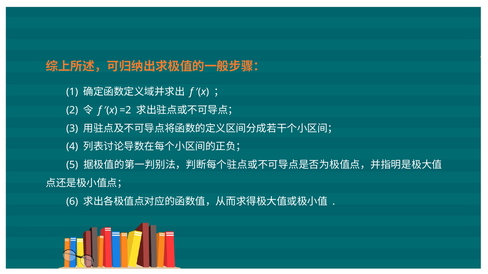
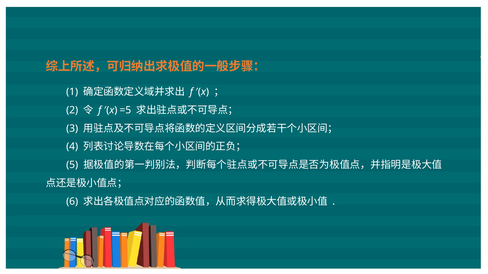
=2: =2 -> =5 (125, 110)
